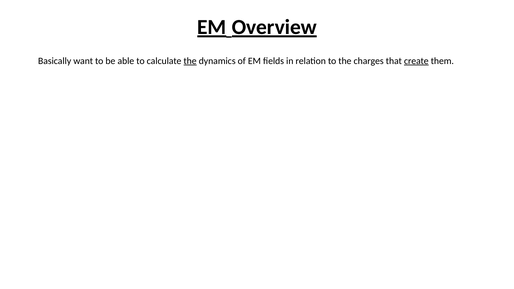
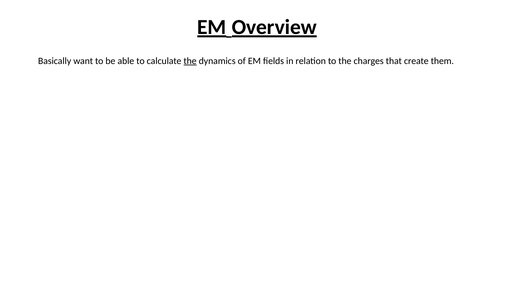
create underline: present -> none (416, 61)
